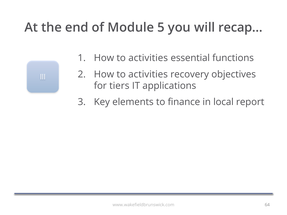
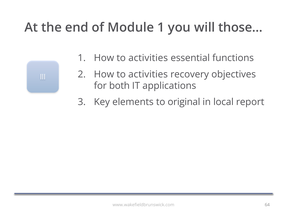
Module 5: 5 -> 1 (161, 27)
recap…: recap… -> those… (240, 27)
tiers: tiers -> both (119, 86)
finance: finance -> original (184, 102)
